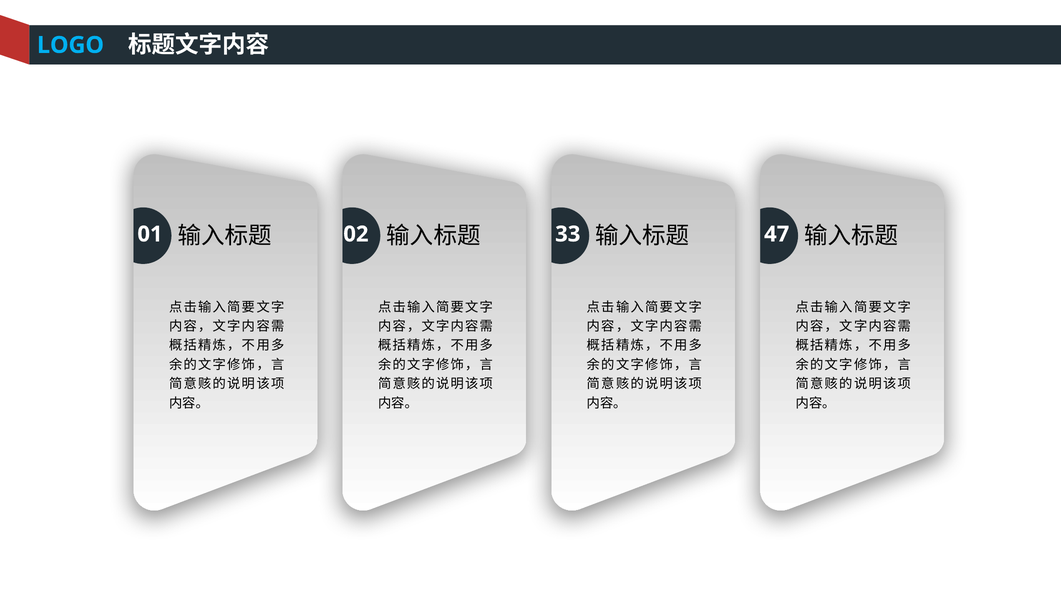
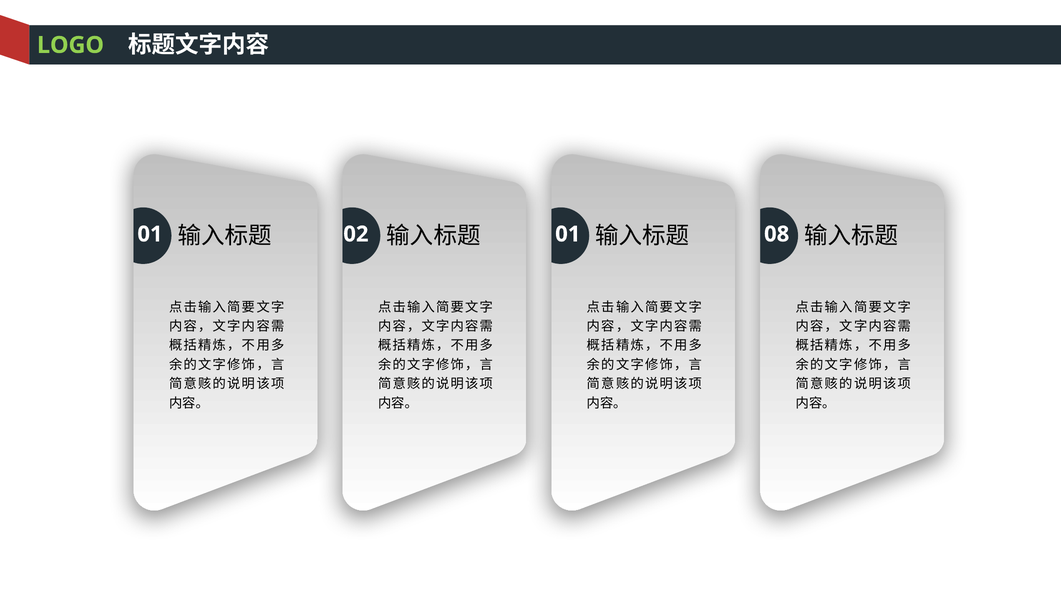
LOGO colour: light blue -> light green (70, 45)
33: 33 -> 01 (568, 234)
47: 47 -> 08 (777, 234)
